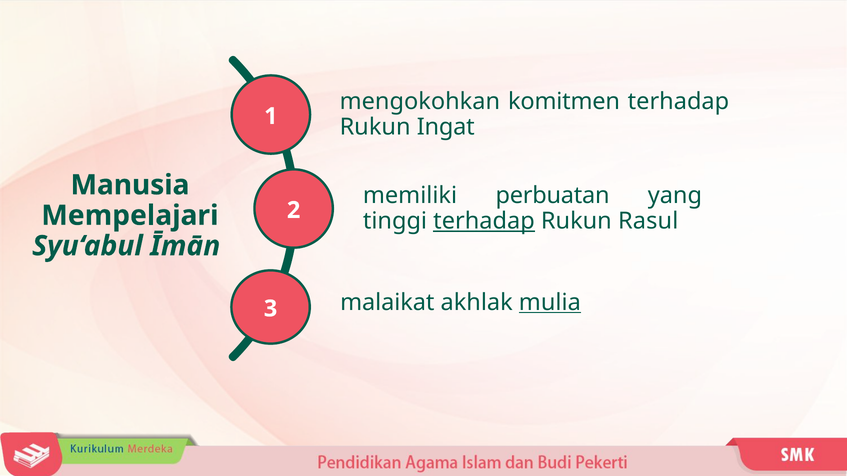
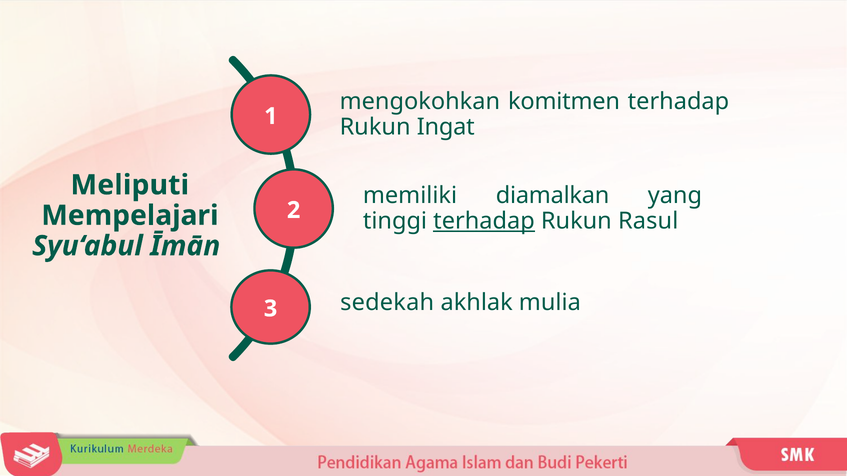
Manusia: Manusia -> Meliputi (130, 185)
perbuatan: perbuatan -> diamalkan (553, 196)
malaikat: malaikat -> sedekah (387, 303)
mulia underline: present -> none (550, 303)
